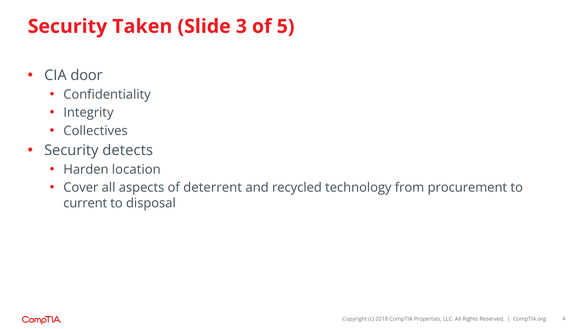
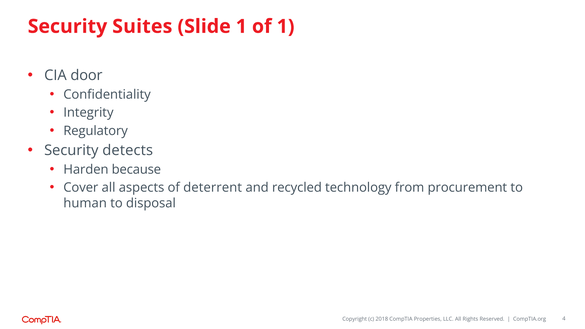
Taken: Taken -> Suites (142, 26)
Slide 3: 3 -> 1 (241, 26)
of 5: 5 -> 1 (286, 26)
Collectives: Collectives -> Regulatory (96, 131)
location: location -> because (136, 170)
current: current -> human (85, 203)
